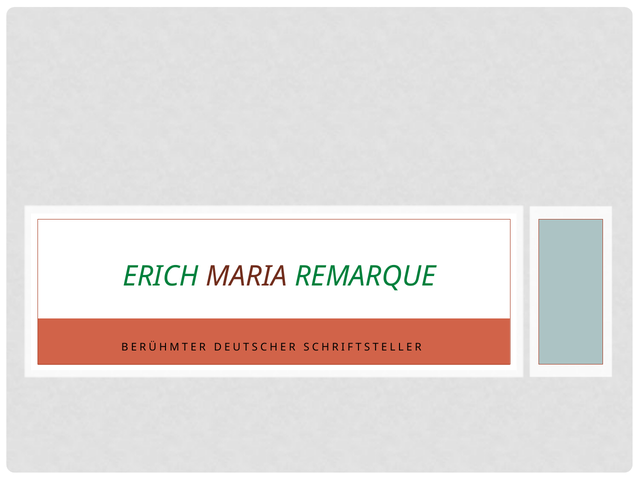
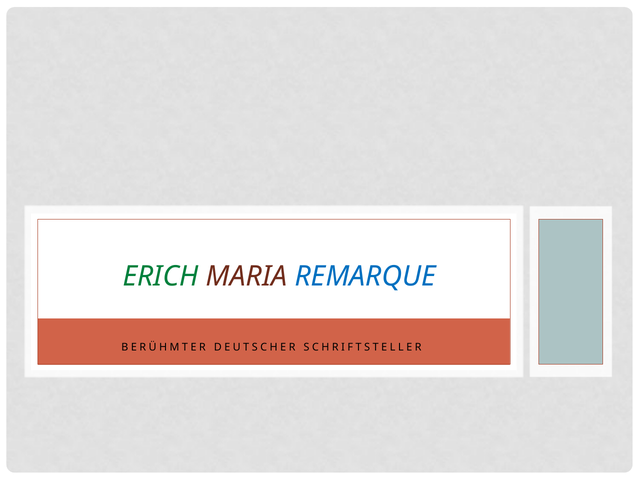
REMARQUE colour: green -> blue (365, 276)
